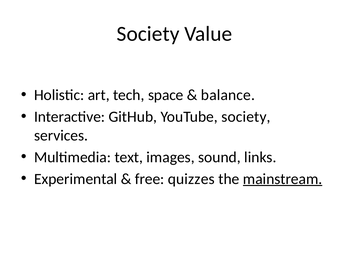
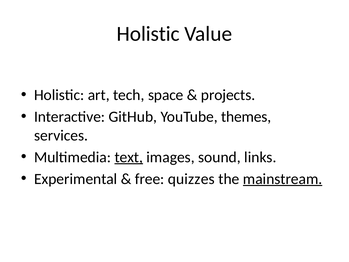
Society: Society -> Holistic (148, 34)
balance: balance -> projects (228, 95)
YouTube society: society -> themes (246, 117)
text underline: none -> present (129, 157)
